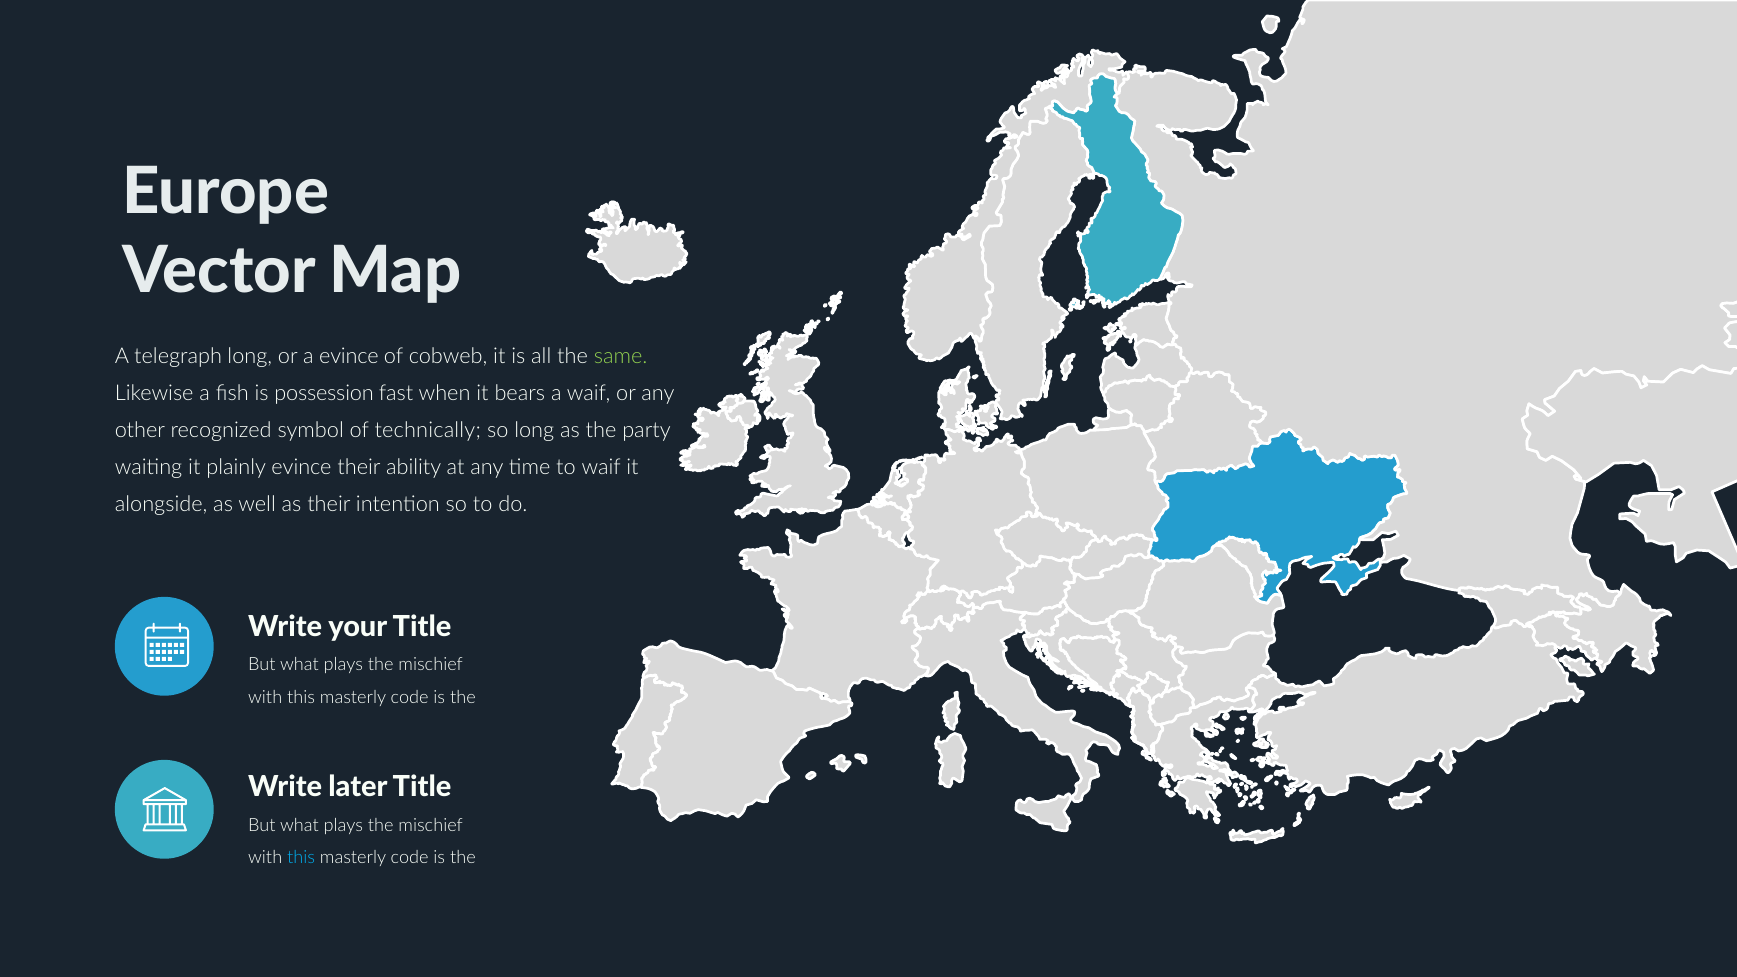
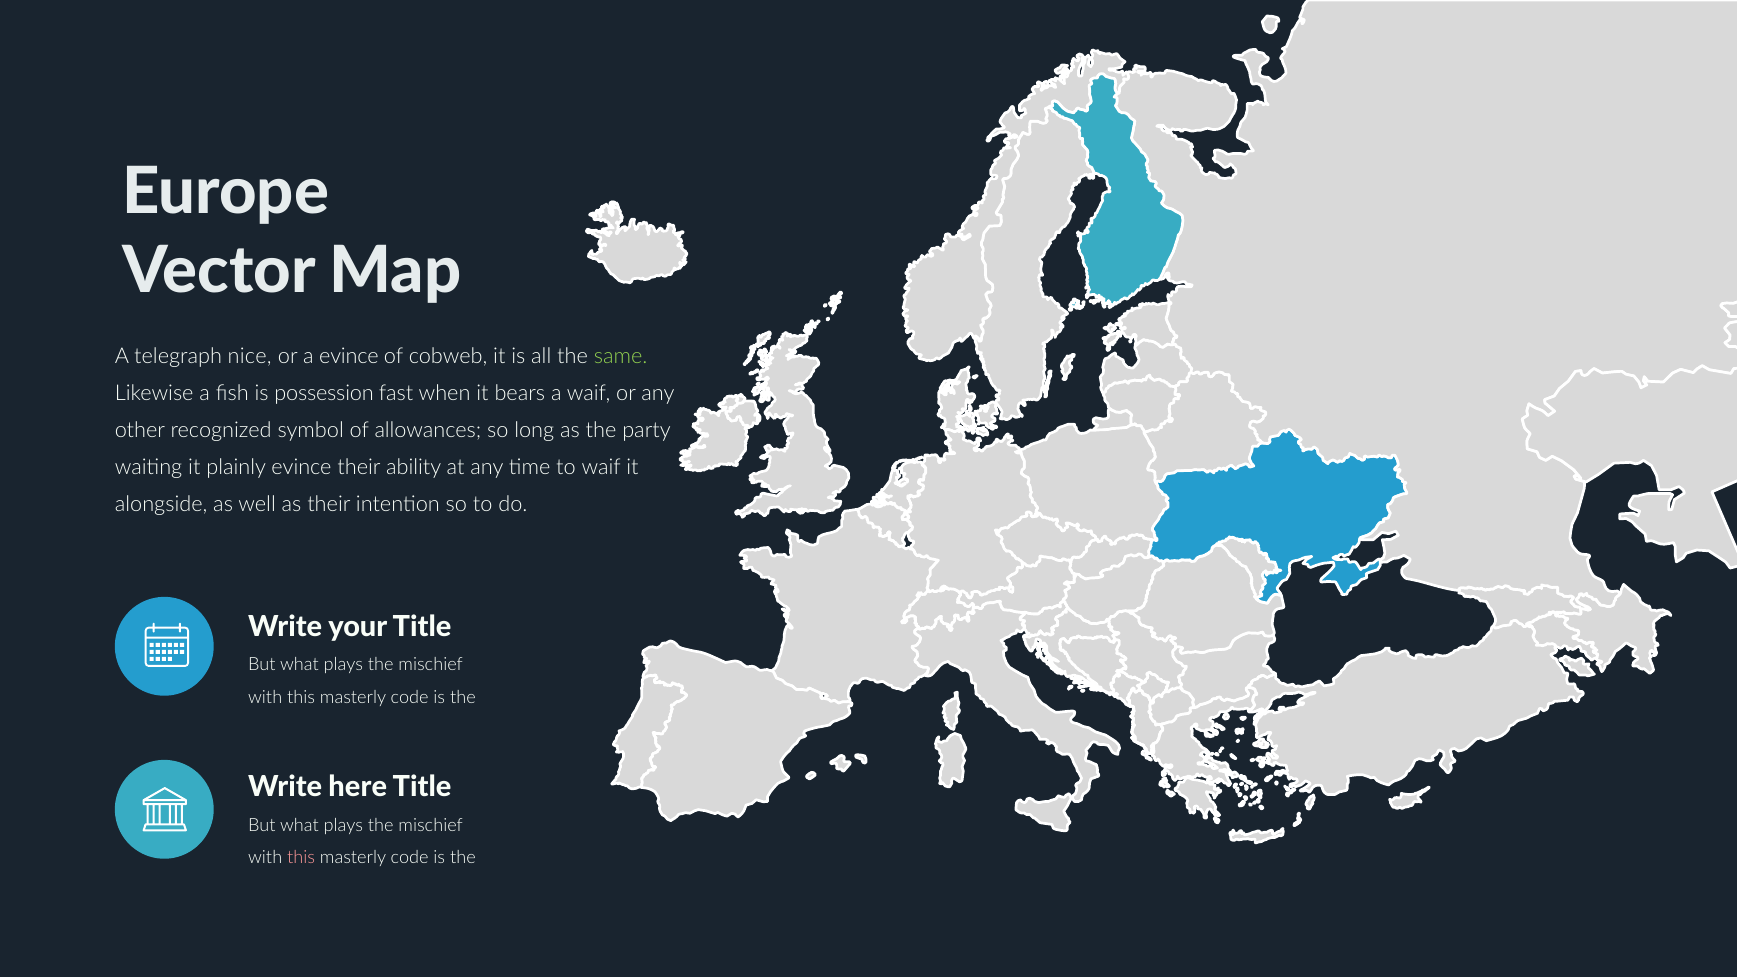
telegraph long: long -> nice (250, 357)
technically: technically -> allowances (428, 431)
later: later -> here (358, 787)
this colour: light blue -> pink (301, 858)
